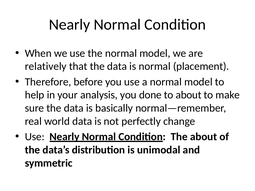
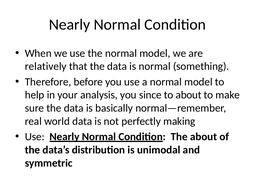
placement: placement -> something (201, 66)
done: done -> since (150, 95)
change: change -> making (179, 121)
